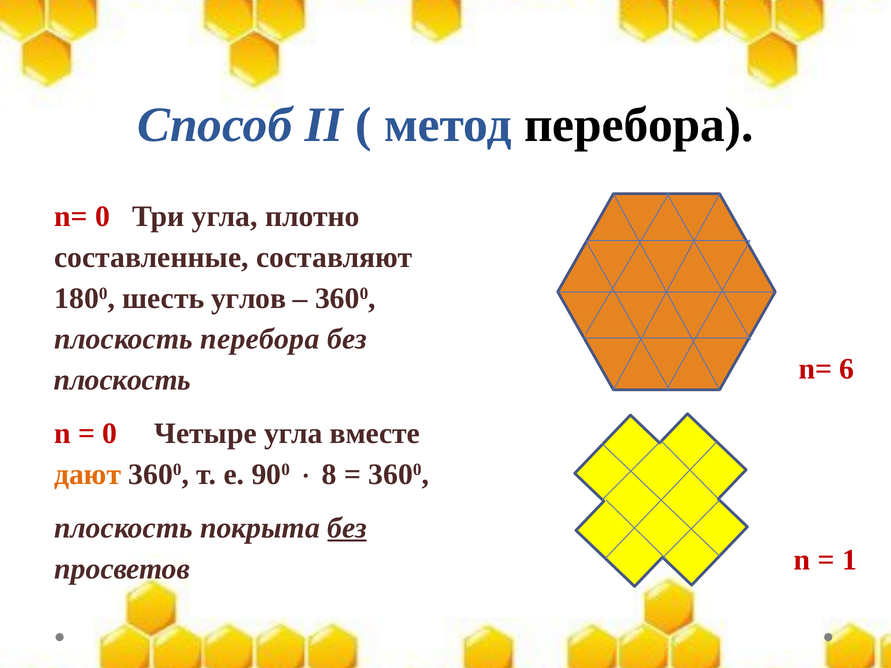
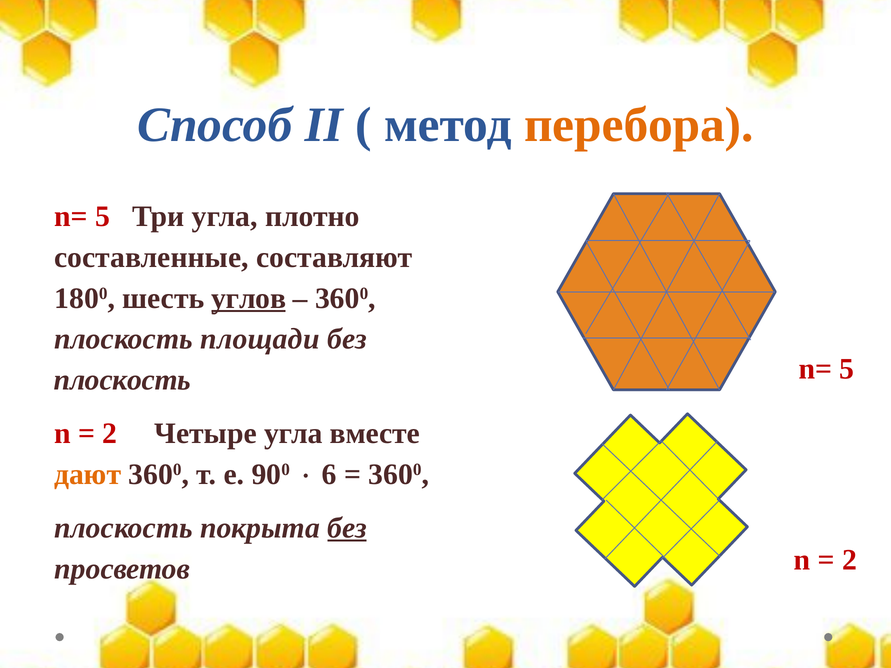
перебора colour: black -> orange (639, 125)
0: 0 -> 5 (102, 216)
углов underline: none -> present (249, 298)
плоскость перебора: перебора -> площади (260, 339)
6: 6 -> 5 (847, 369)
0: 0 -> 2 (110, 434)
8: 8 -> 6 (329, 475)
1: 1 -> 2 (850, 560)
